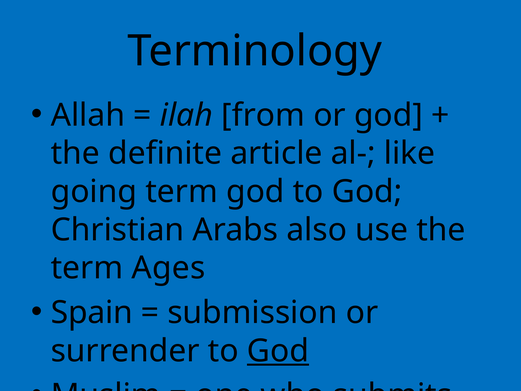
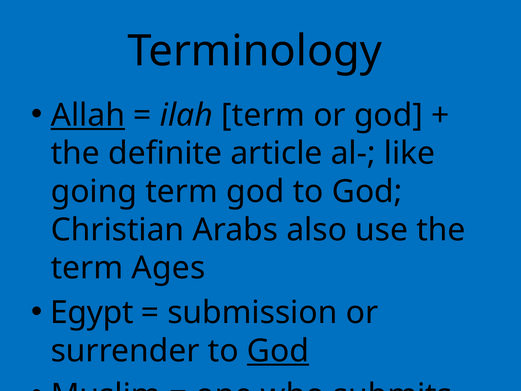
Allah underline: none -> present (88, 115)
ilah from: from -> term (263, 115)
Spain: Spain -> Egypt (92, 312)
